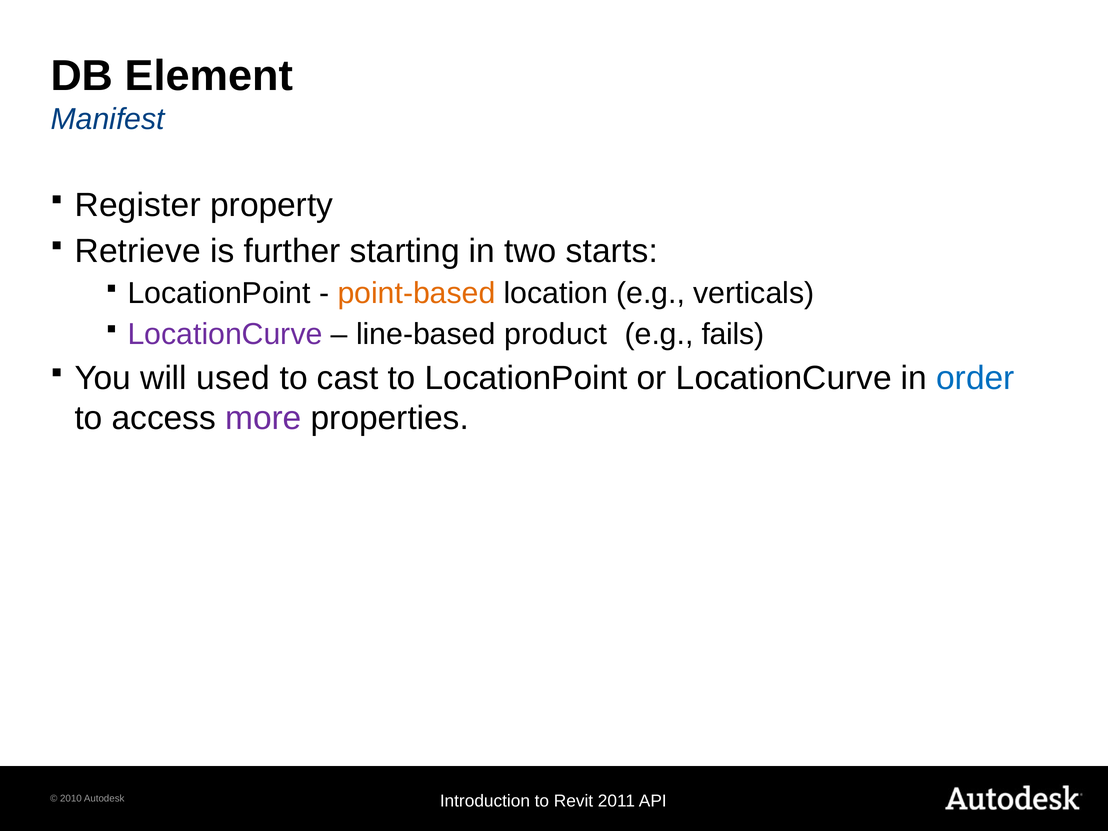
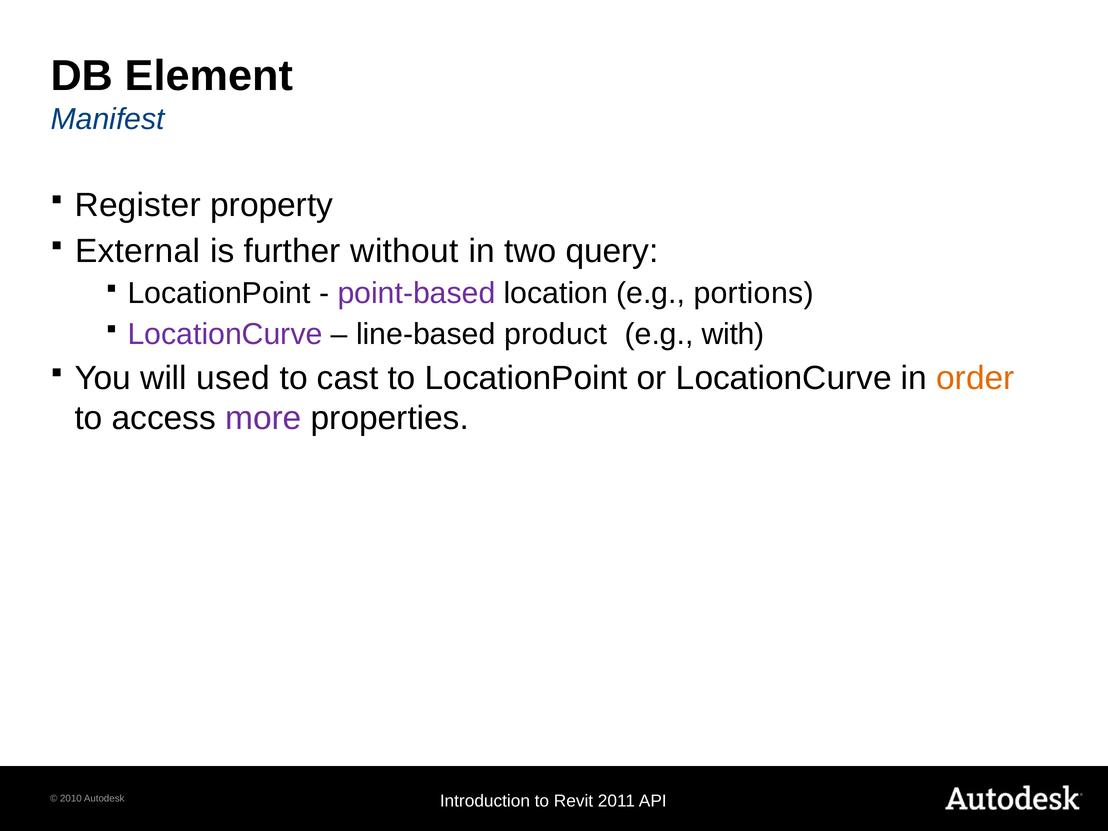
Retrieve: Retrieve -> External (138, 251)
starting: starting -> without (405, 251)
starts: starts -> query (612, 251)
point-based colour: orange -> purple (417, 293)
verticals: verticals -> portions (754, 293)
fails: fails -> with (733, 334)
order colour: blue -> orange (975, 378)
